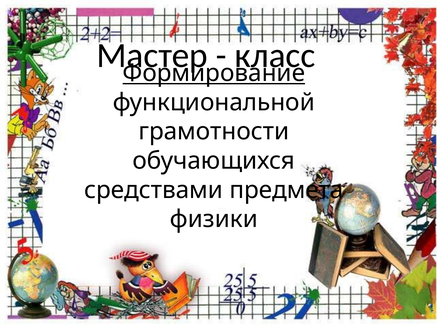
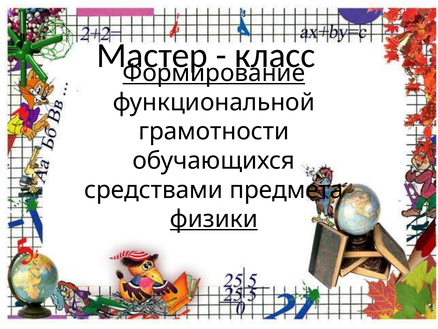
физики underline: none -> present (214, 219)
